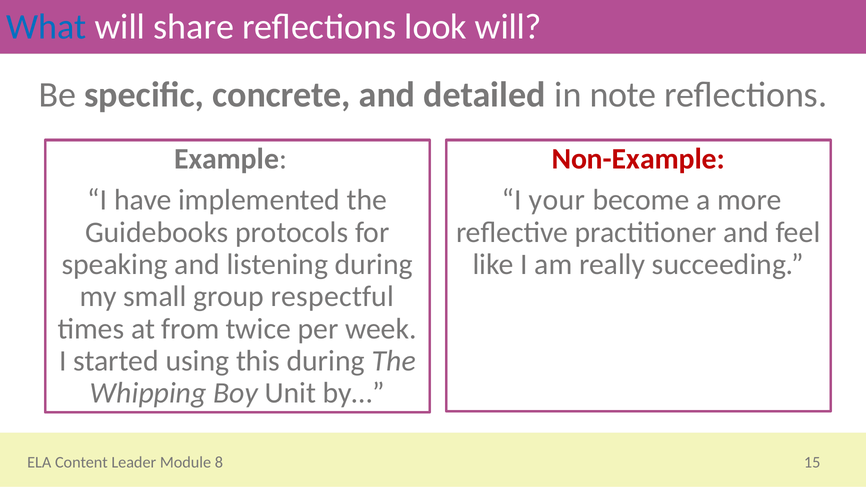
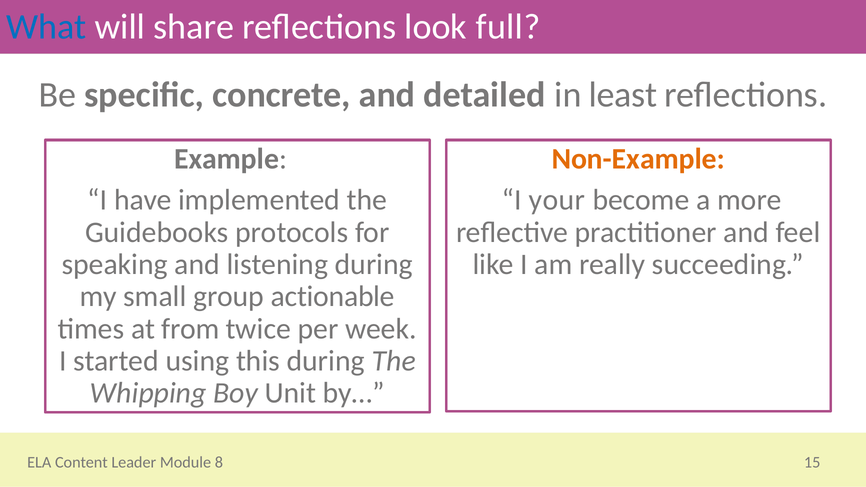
look will: will -> full (508, 27)
note: note -> least (623, 95)
Non-Example colour: red -> orange (638, 159)
respectful: respectful -> actionable (333, 297)
